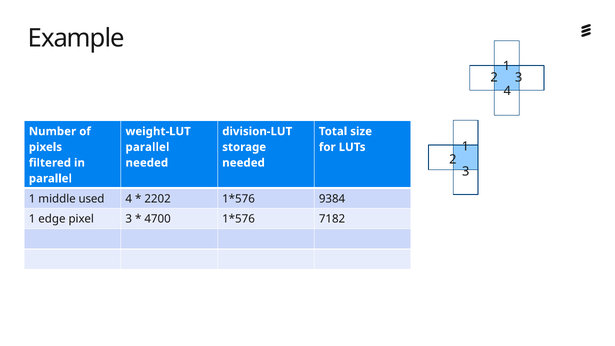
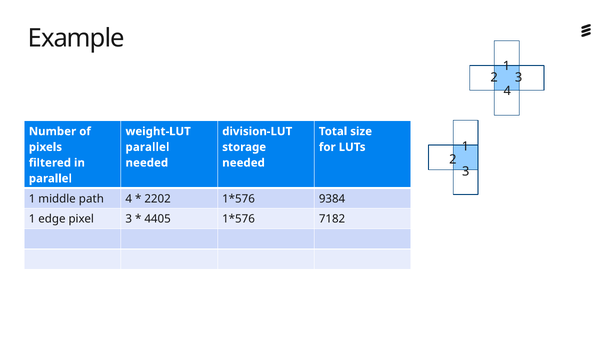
used: used -> path (91, 199)
4700: 4700 -> 4405 (158, 219)
